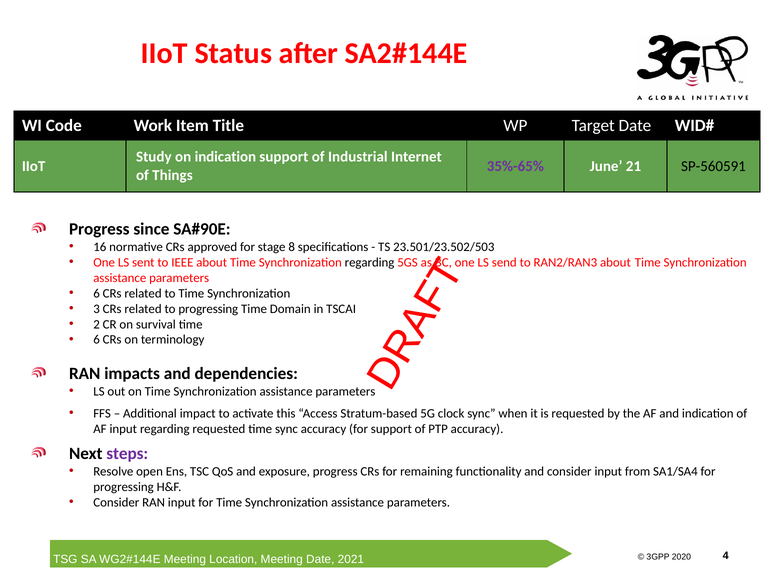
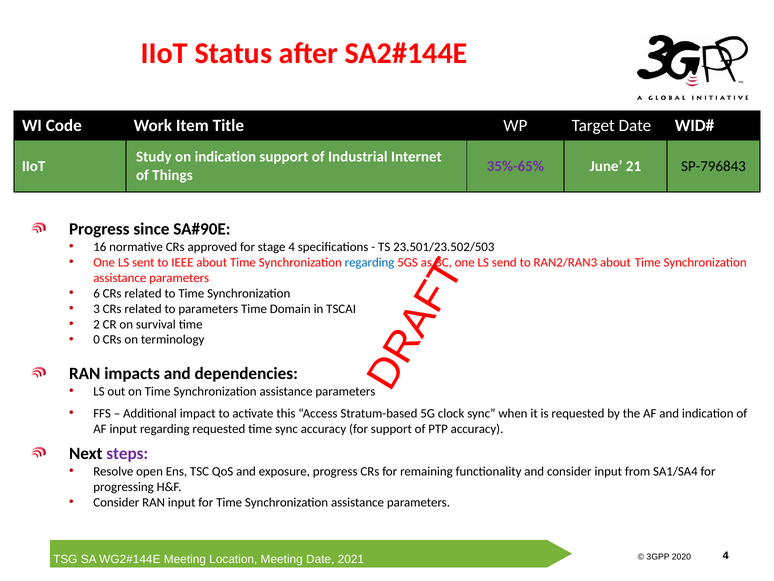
SP-560591: SP-560591 -> SP-796843 (713, 166)
stage 8: 8 -> 4 (292, 247)
regarding colour: black -> blue (370, 262)
to progressing: progressing -> parameters (208, 308)
6: 6 -> 0 (97, 339)
